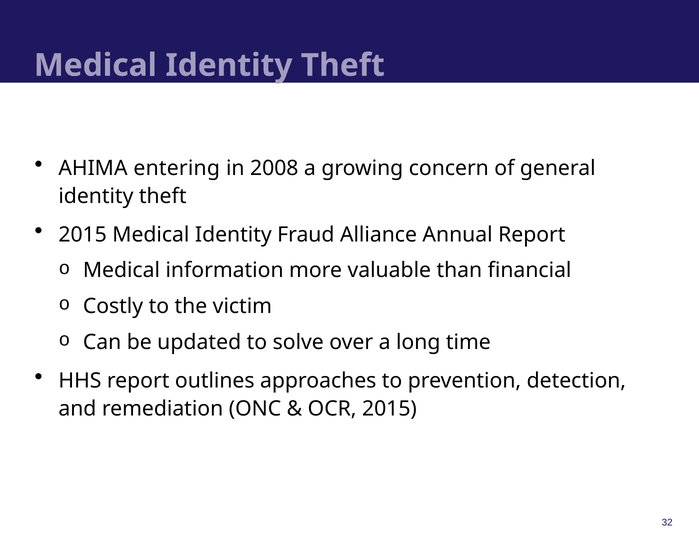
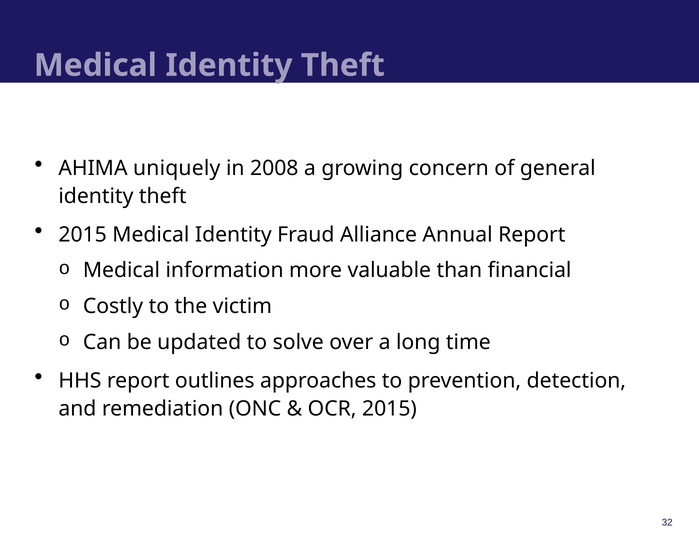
entering: entering -> uniquely (177, 168)
